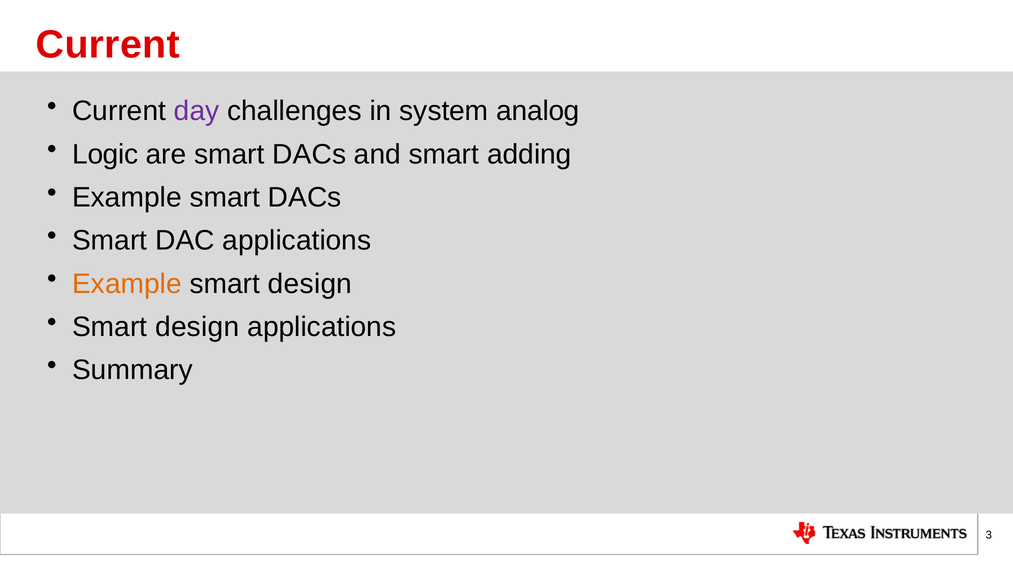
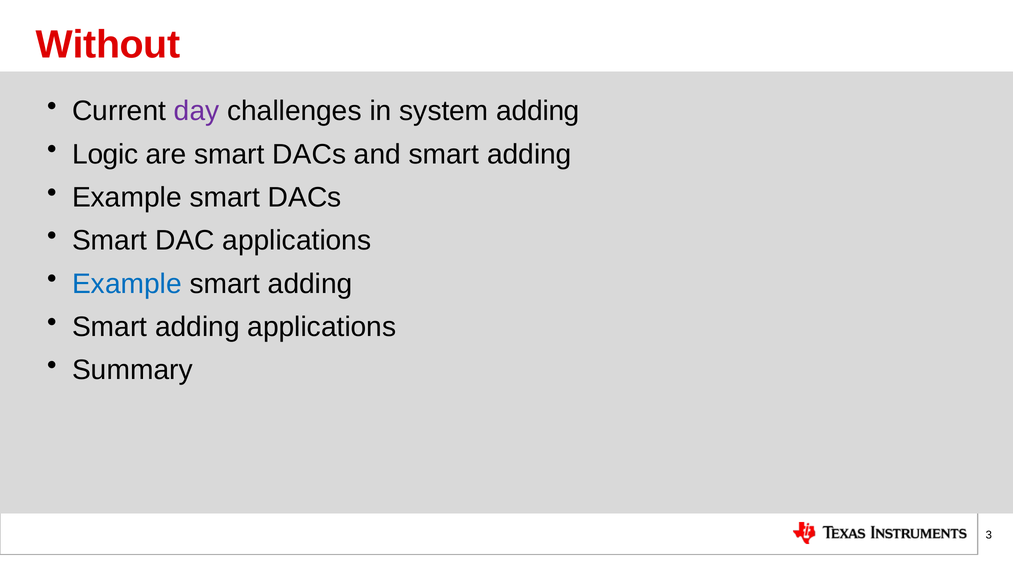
Current: Current -> Without (108, 45)
system analog: analog -> adding (538, 111)
Example colour: orange -> blue (127, 284)
design: design -> adding (310, 284)
design: design -> adding (197, 327)
